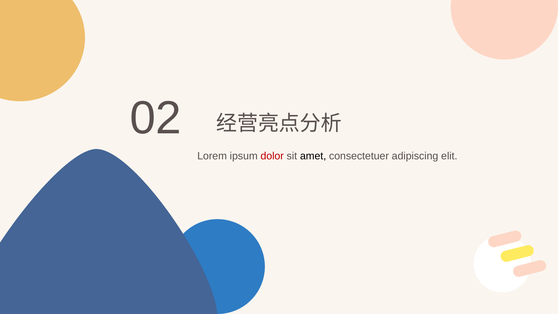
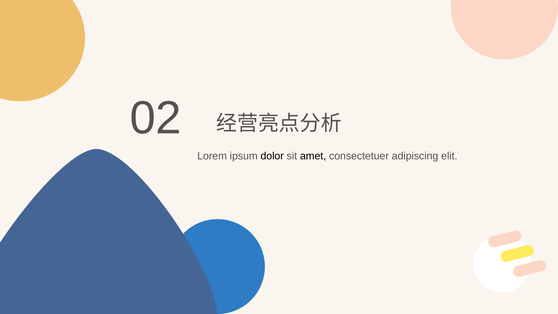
dolor colour: red -> black (272, 156)
